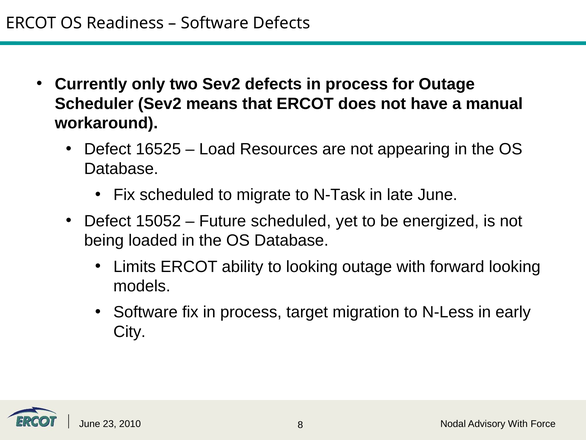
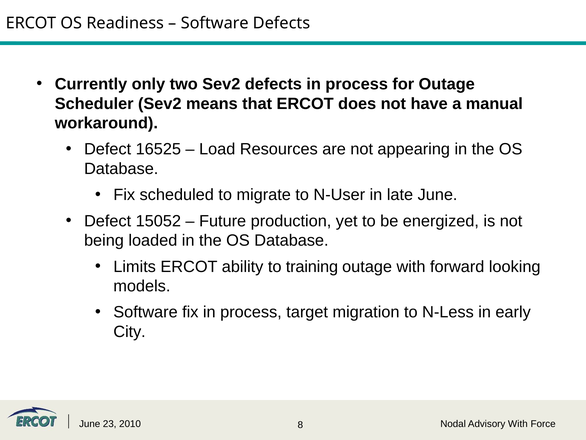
N-Task: N-Task -> N-User (339, 195)
Future scheduled: scheduled -> production (291, 221)
to looking: looking -> training (312, 266)
